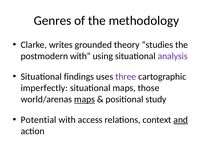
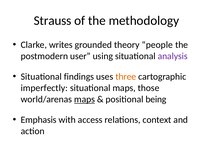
Genres: Genres -> Strauss (53, 21)
studies: studies -> people (157, 45)
postmodern with: with -> user (80, 56)
three colour: purple -> orange (126, 76)
study: study -> being (156, 99)
Potential: Potential -> Emphasis (39, 120)
and underline: present -> none (181, 120)
